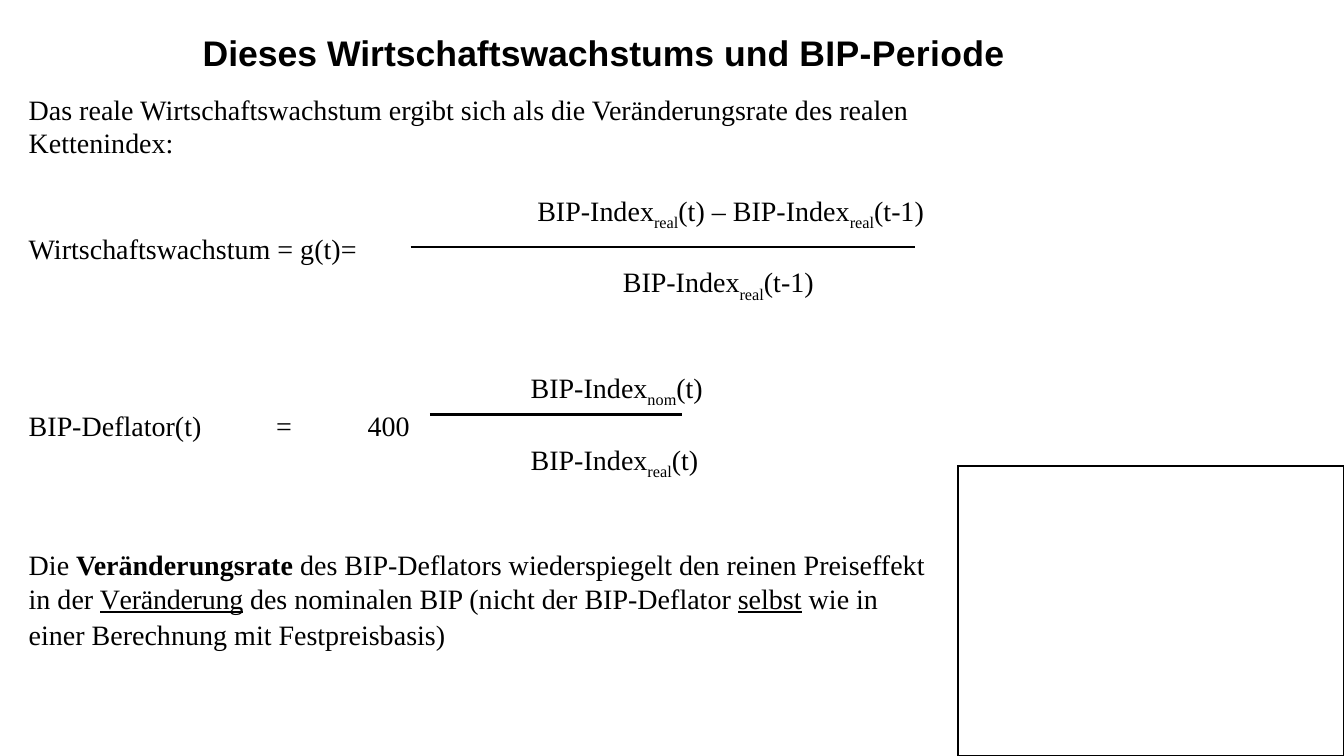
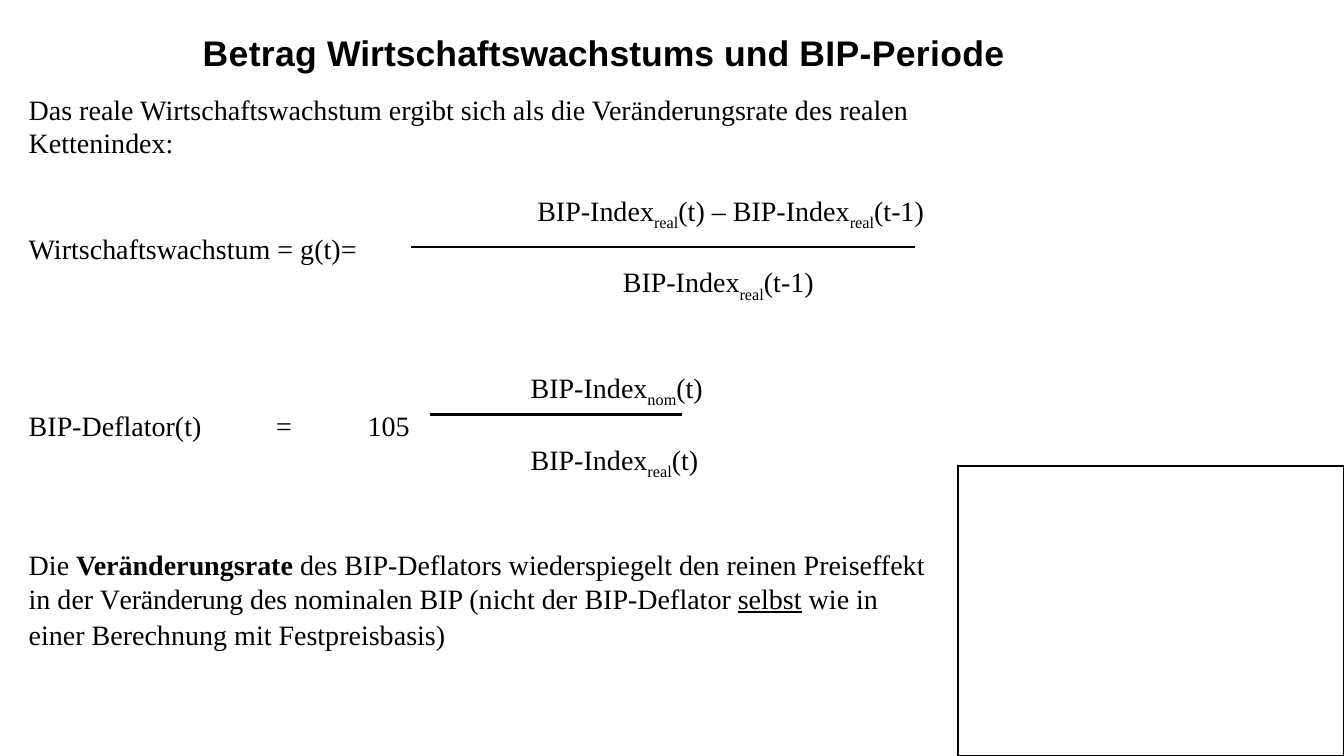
Dieses: Dieses -> Betrag (260, 55)
400: 400 -> 105 (389, 427)
Veränderung underline: present -> none (172, 600)
